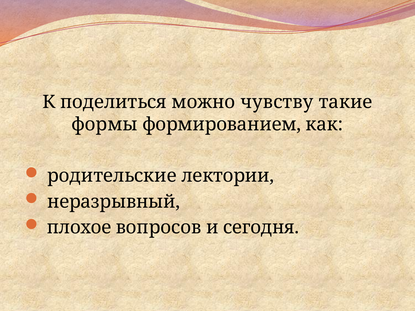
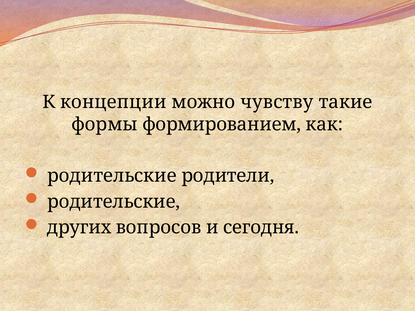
поделиться: поделиться -> концепции (113, 102)
лектории: лектории -> родители (228, 176)
неразрывный: неразрывный -> родительские (114, 202)
плохое: плохое -> других (79, 228)
